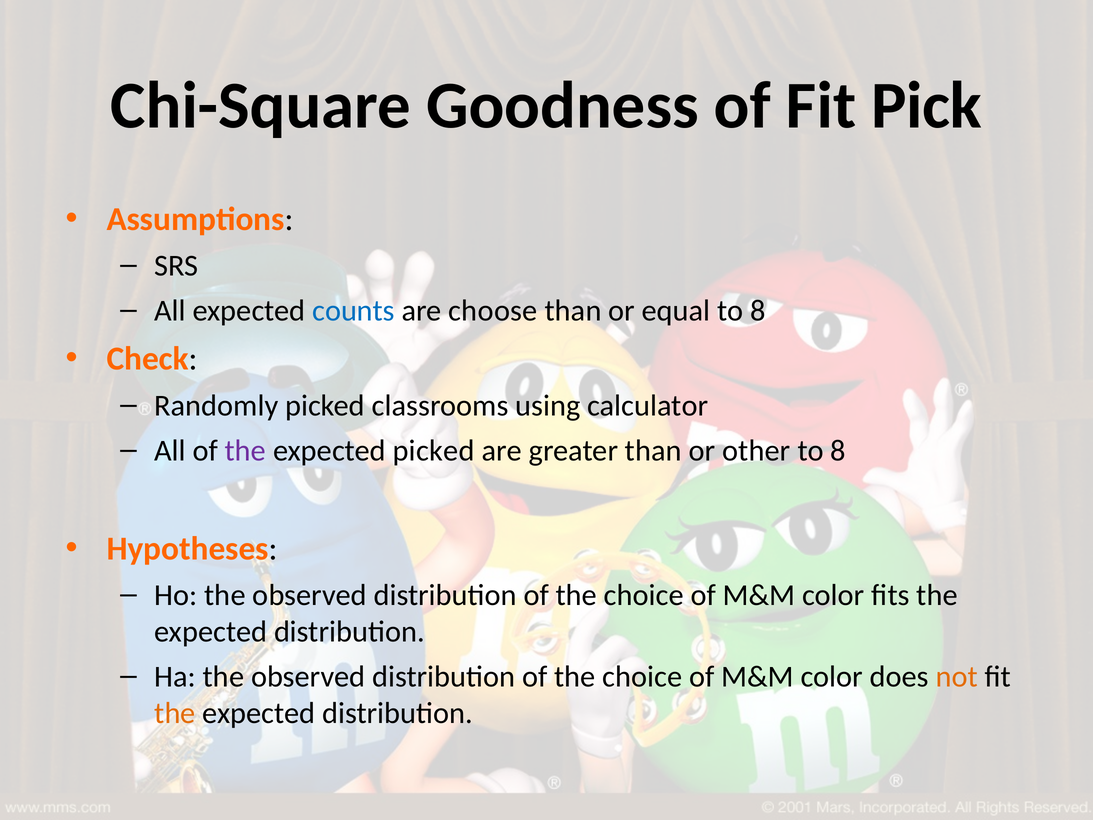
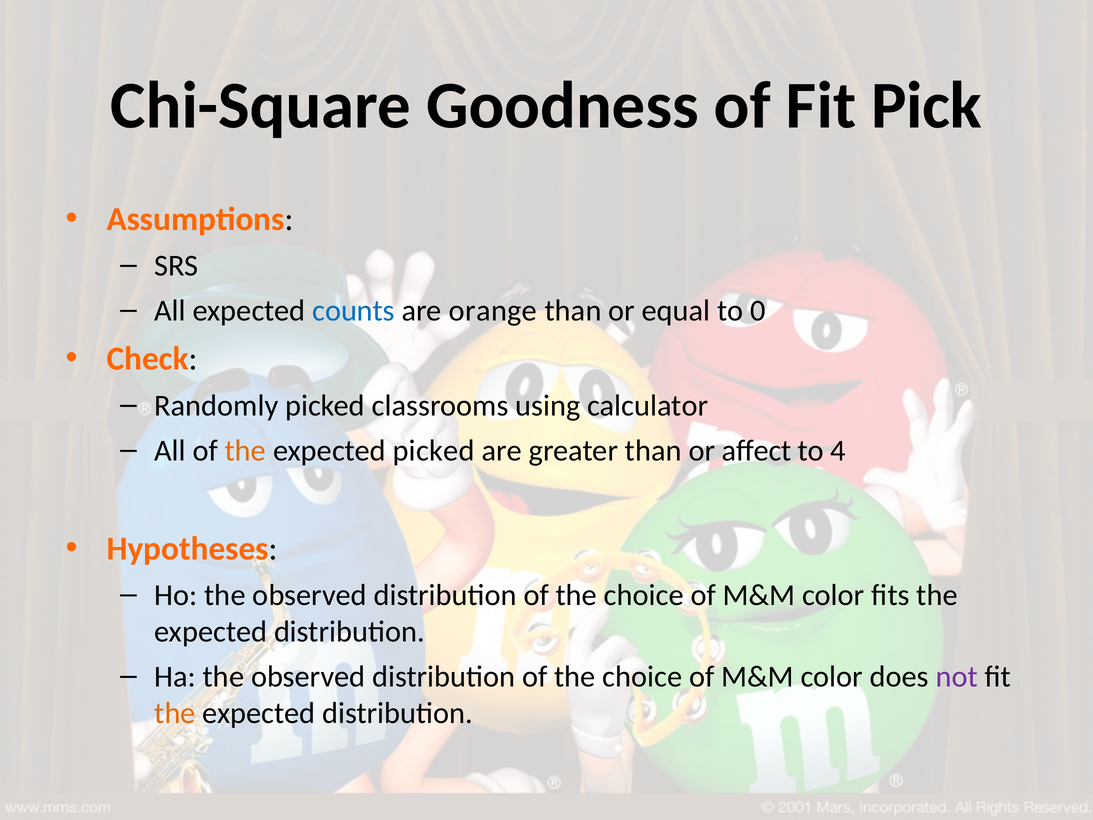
choose: choose -> orange (493, 311)
equal to 8: 8 -> 0 (758, 311)
the colour: purple -> orange (245, 450)
other: other -> affect (757, 450)
8: 8 -> 4 (838, 450)
not colour: orange -> purple (957, 676)
